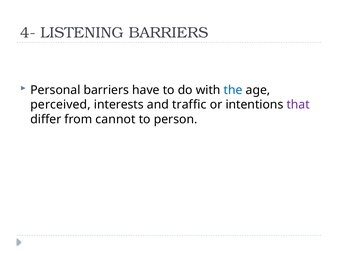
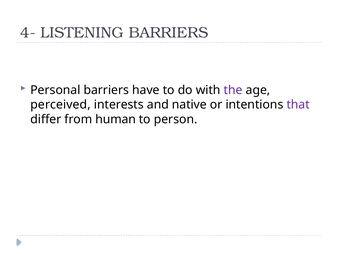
the colour: blue -> purple (233, 90)
traffic: traffic -> native (189, 104)
cannot: cannot -> human (116, 119)
